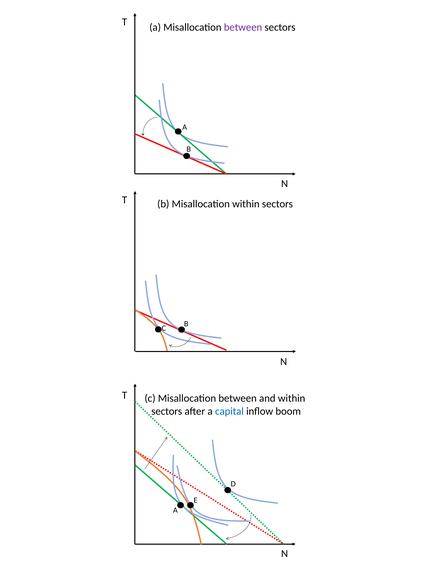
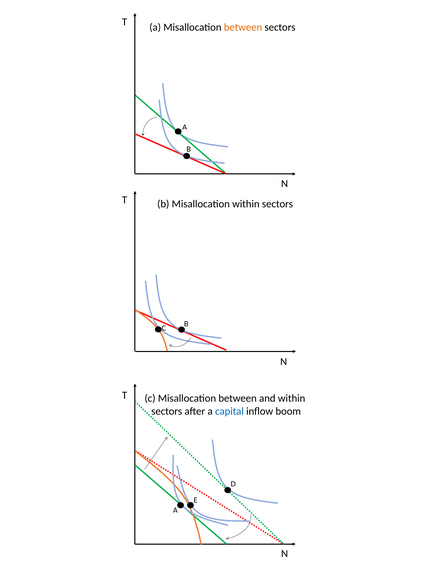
between colour: purple -> orange (243, 27)
